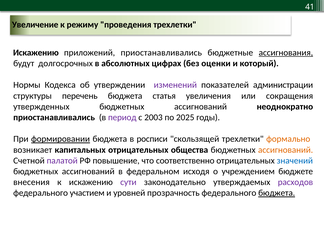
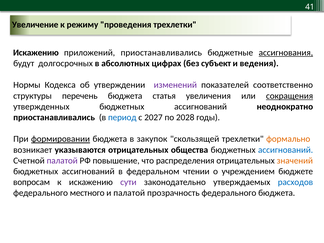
оценки: оценки -> субъект (216, 63)
который: который -> ведения (259, 63)
администрации: администрации -> соответственно (283, 85)
сокращения underline: none -> present (290, 96)
период colour: purple -> blue (122, 117)
2003: 2003 -> 2027 (153, 117)
2025: 2025 -> 2028 (185, 117)
росписи: росписи -> закупок (152, 139)
капитальных: капитальных -> указываются (80, 150)
ассигнований colour: orange -> blue (286, 150)
соответственно: соответственно -> распределения (185, 161)
значений colour: blue -> orange (295, 161)
исходя: исходя -> чтении (196, 171)
внесения: внесения -> вопросам (32, 182)
расходов colour: purple -> blue (295, 182)
участием: участием -> местного (87, 193)
и уровней: уровней -> палатой (129, 193)
бюджета underline: present -> none (277, 193)
